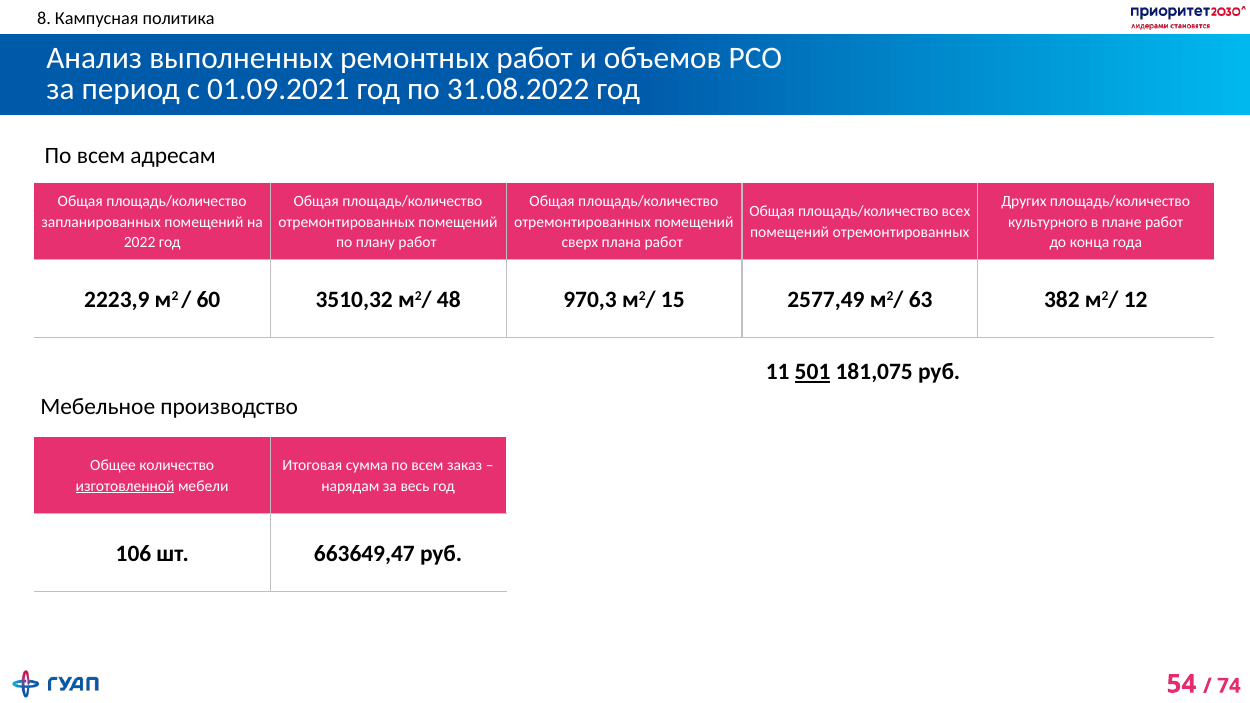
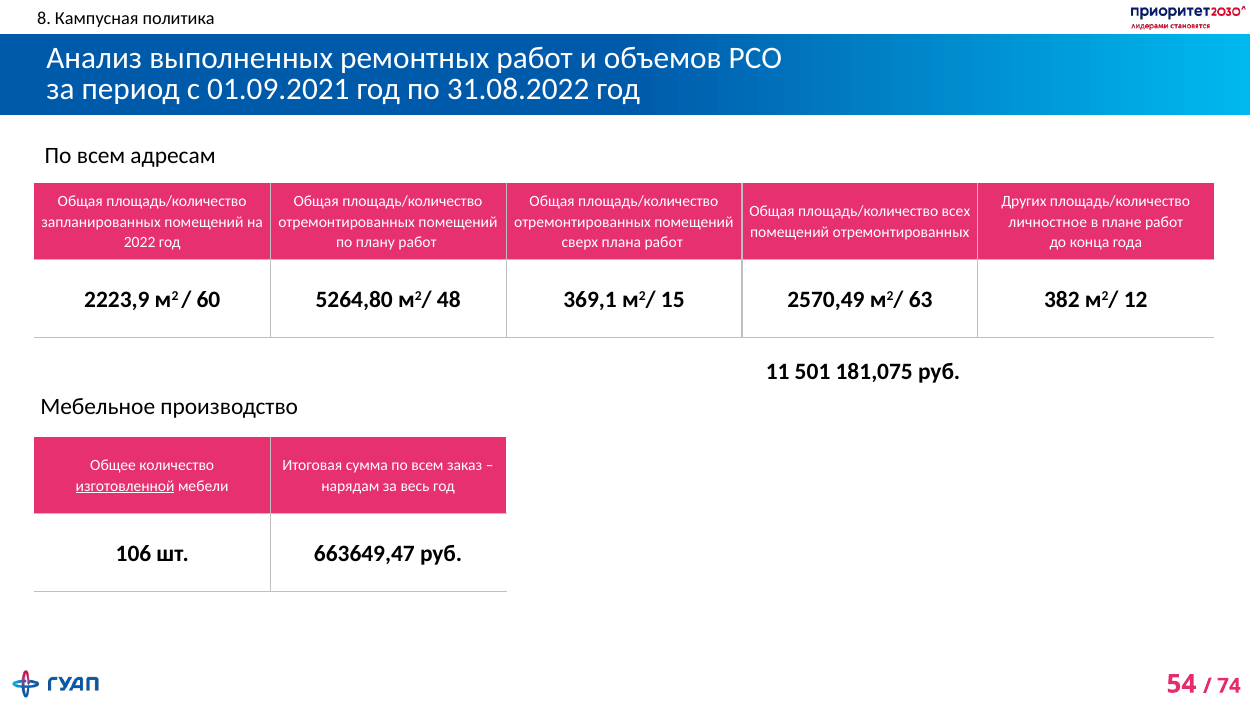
культурного: культурного -> личностное (1048, 222)
3510,32: 3510,32 -> 5264,80 (354, 300)
970,3: 970,3 -> 369,1 (590, 300)
2577,49: 2577,49 -> 2570,49 (826, 300)
501 underline: present -> none (813, 372)
